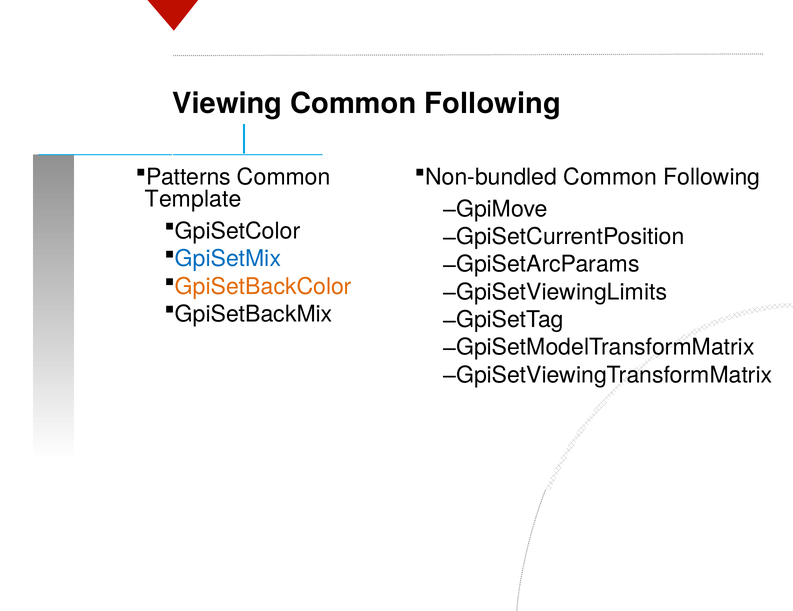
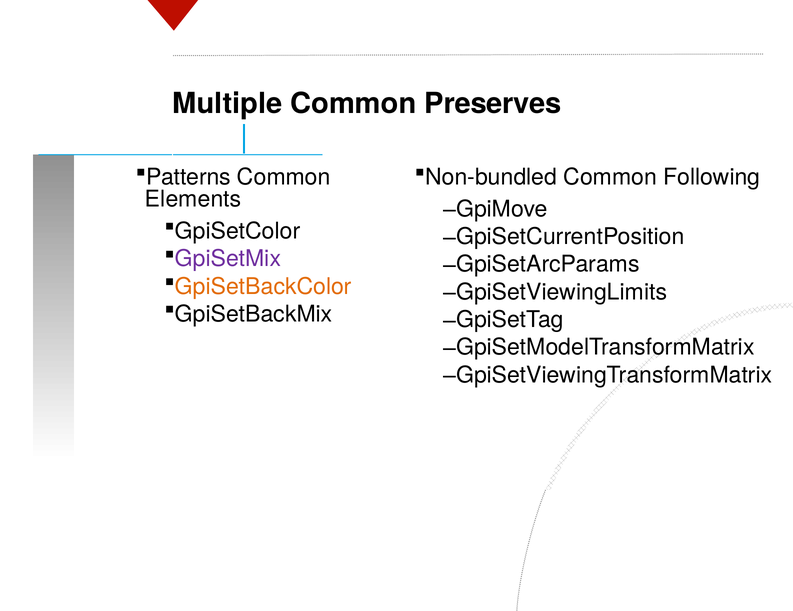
Viewing: Viewing -> Multiple (227, 104)
Following: Following -> Preserves (493, 104)
Template: Template -> Elements (193, 199)
GpiSetMix colour: blue -> purple (228, 259)
